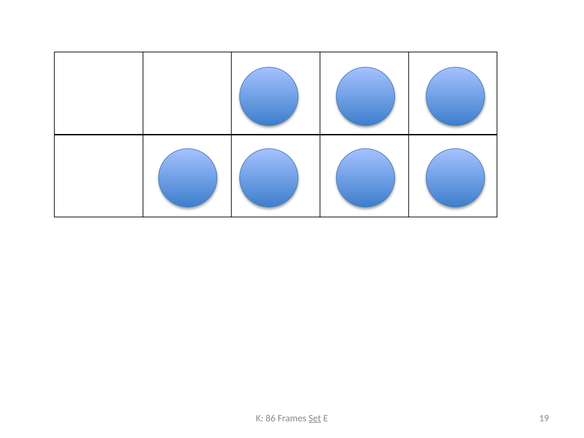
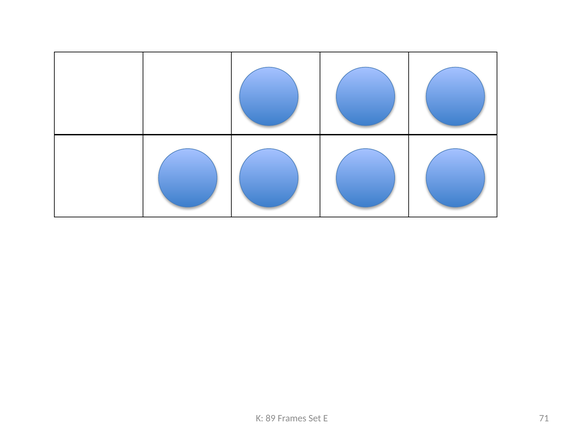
86: 86 -> 89 (271, 418)
Set underline: present -> none (315, 418)
19: 19 -> 71 (544, 418)
